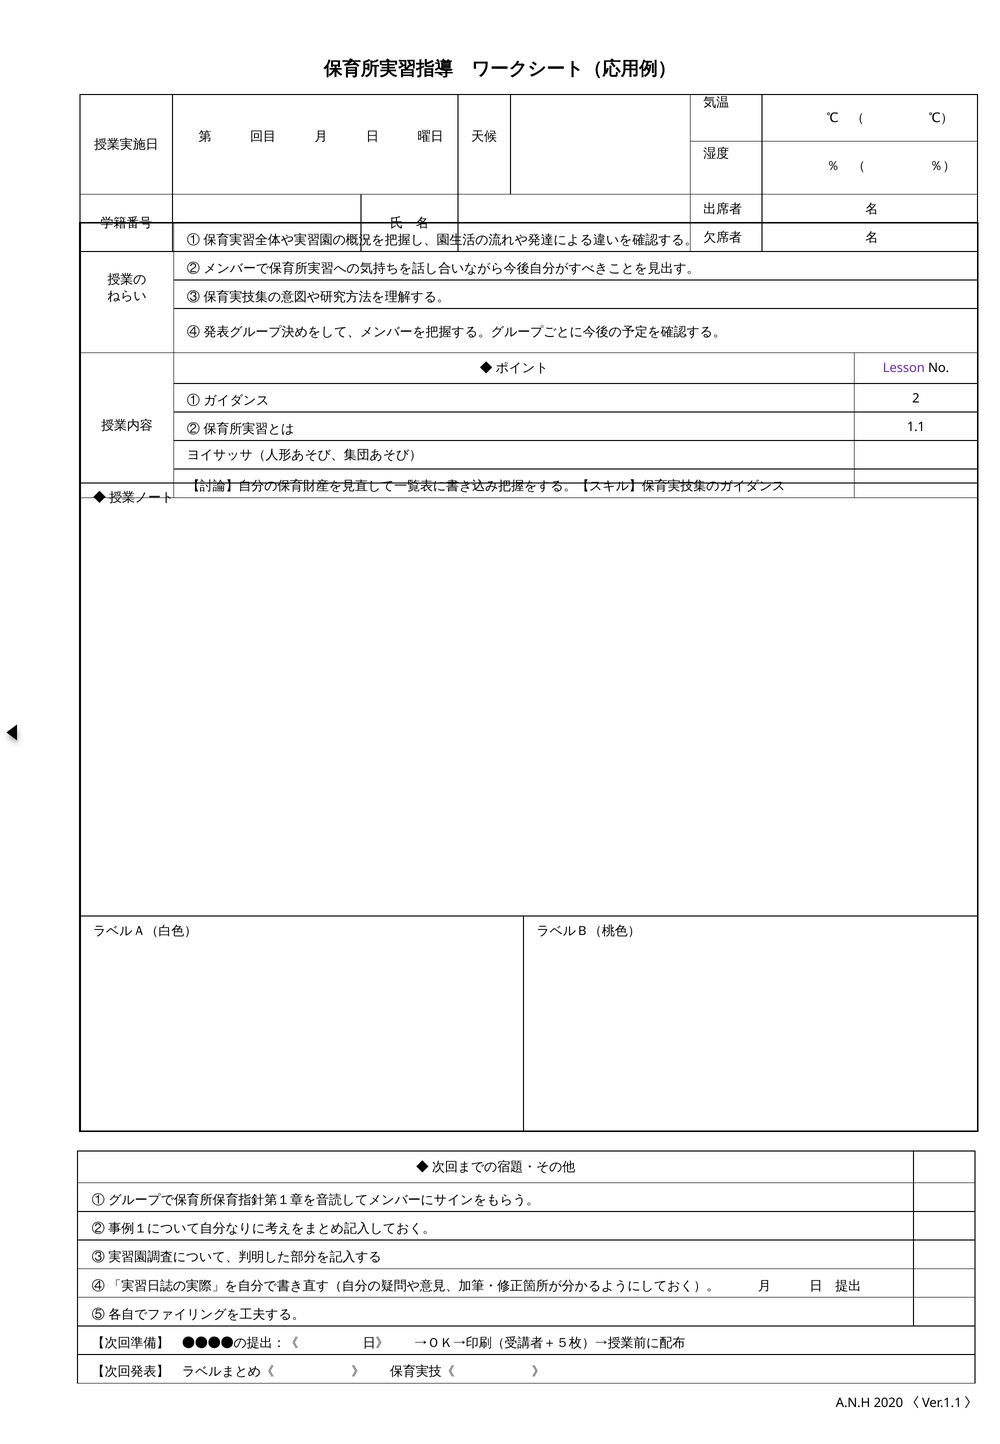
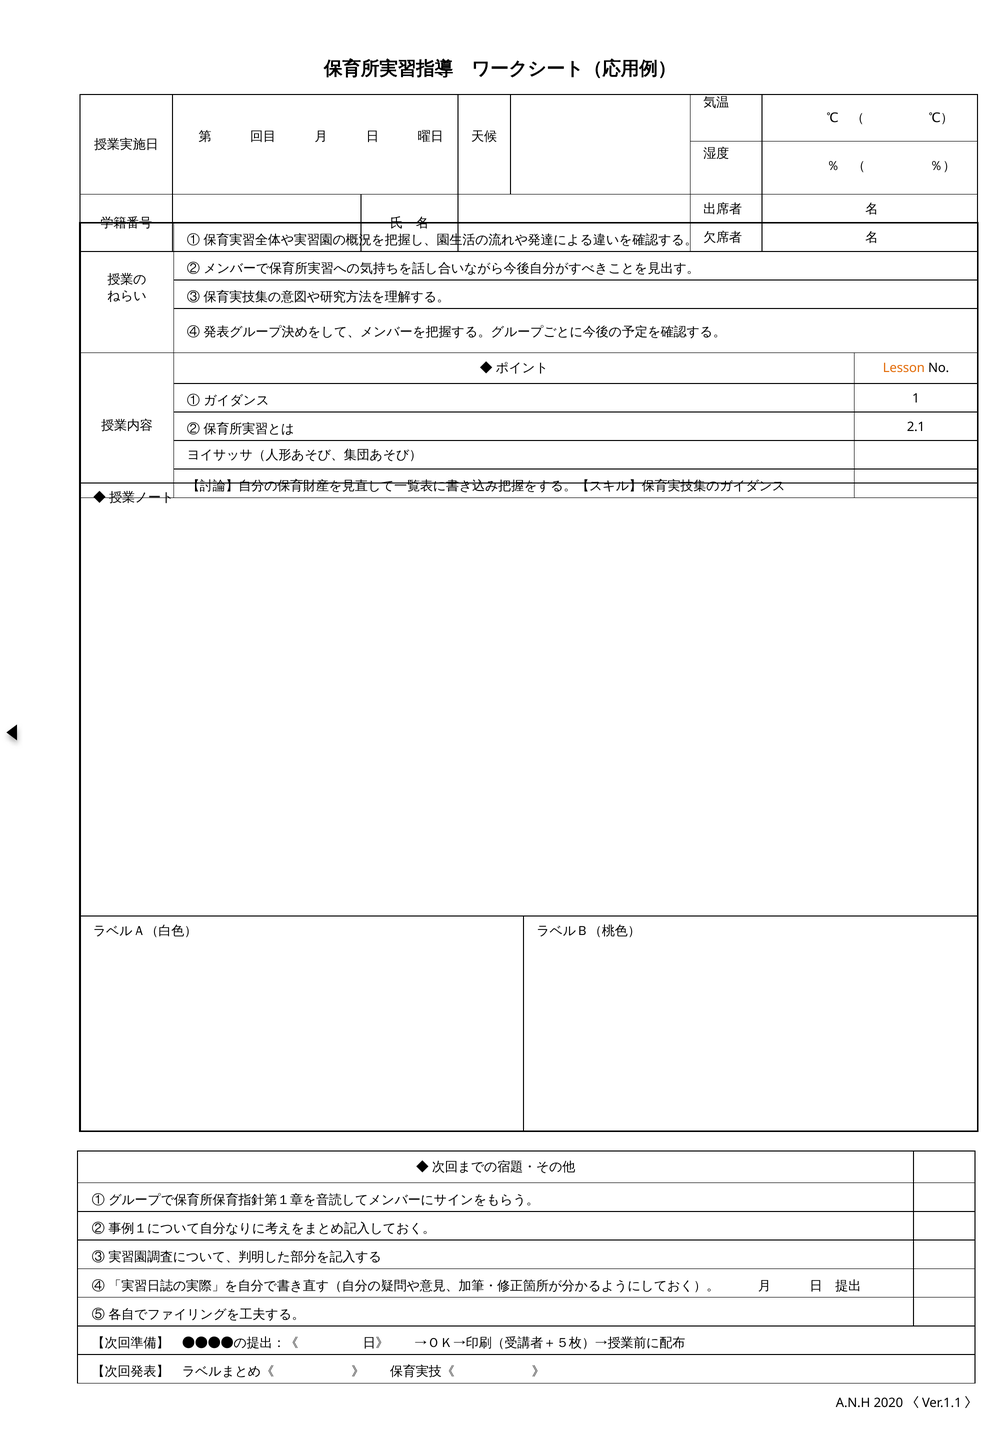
Lesson colour: purple -> orange (904, 368)
2: 2 -> 1 (916, 399)
1.1: 1.1 -> 2.1 (916, 427)
